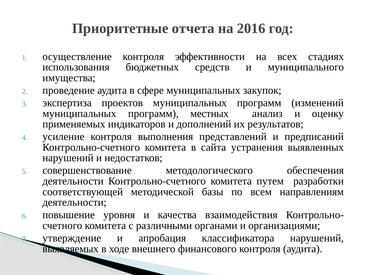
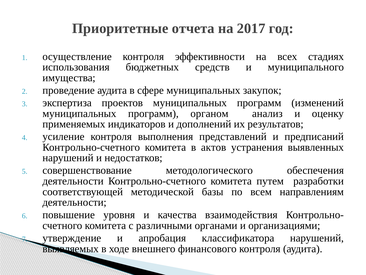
2016: 2016 -> 2017 (251, 28)
местных: местных -> органом (209, 113)
сайта: сайта -> актов (214, 147)
